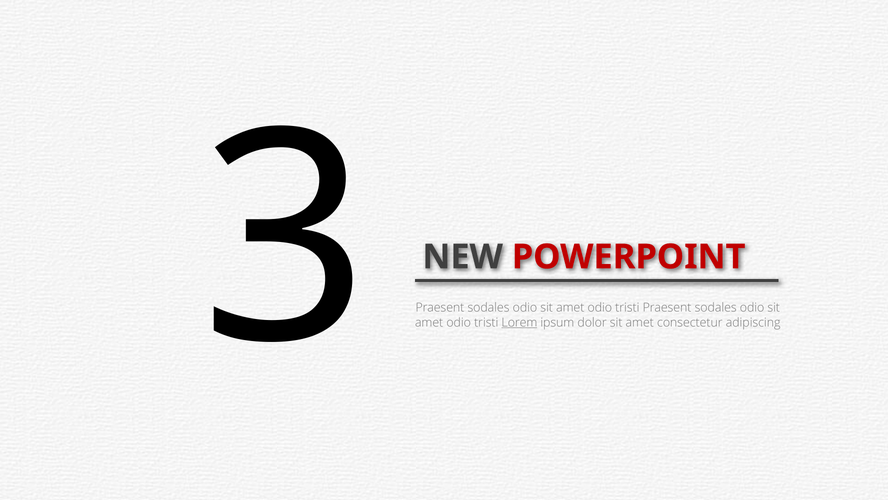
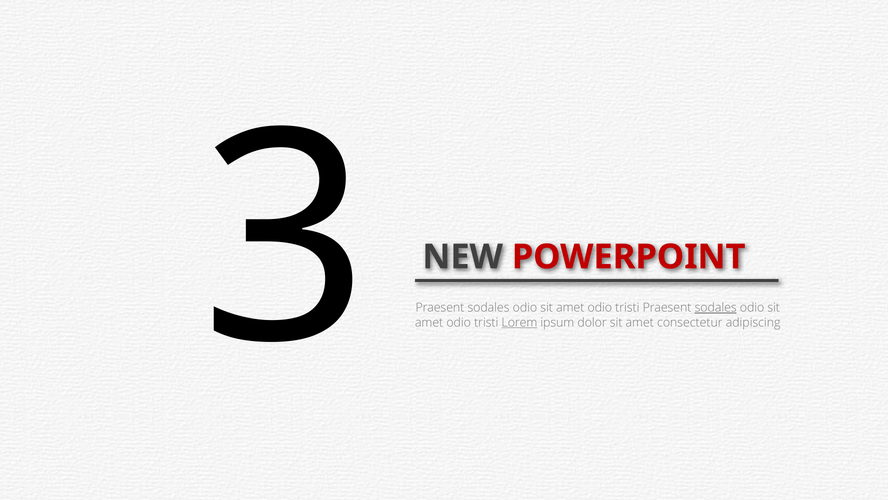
sodales underline: none -> present (716, 307)
